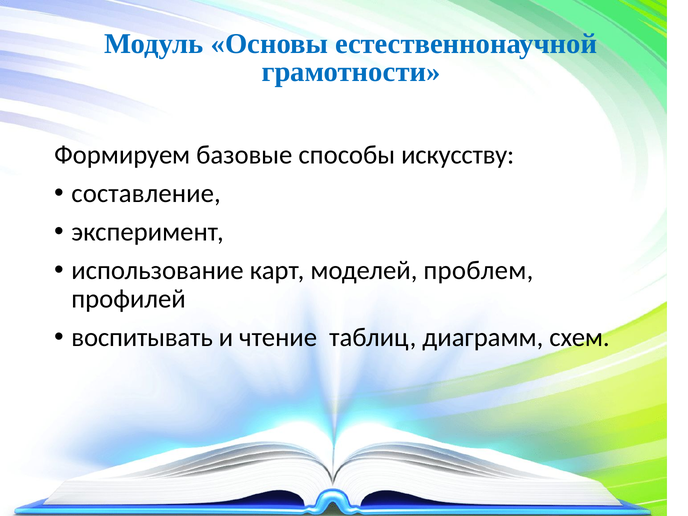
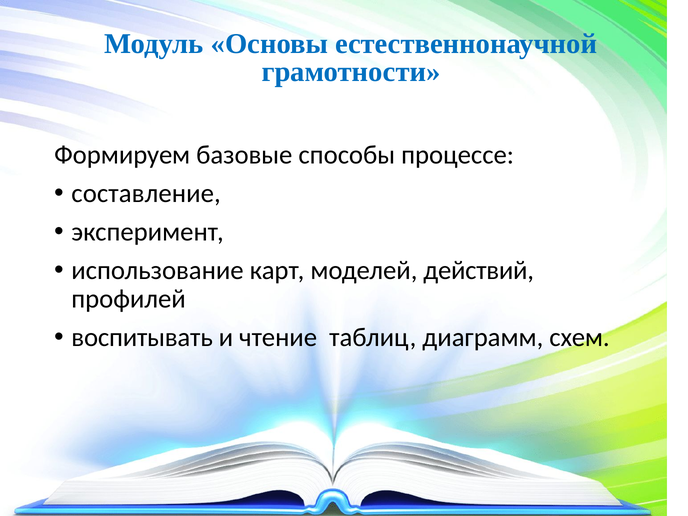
искусству: искусству -> процессе (458, 155)
проблем: проблем -> действий (479, 270)
